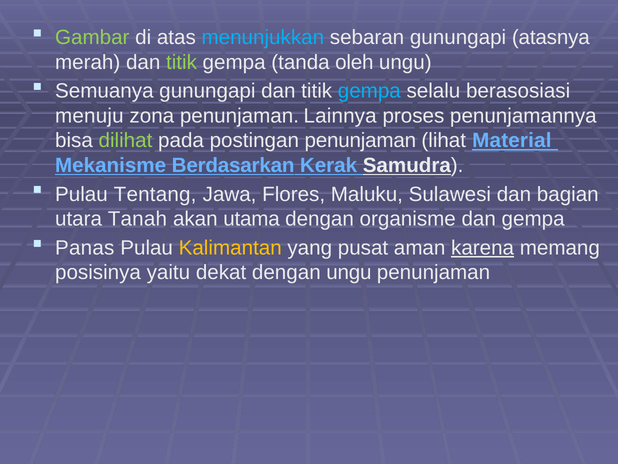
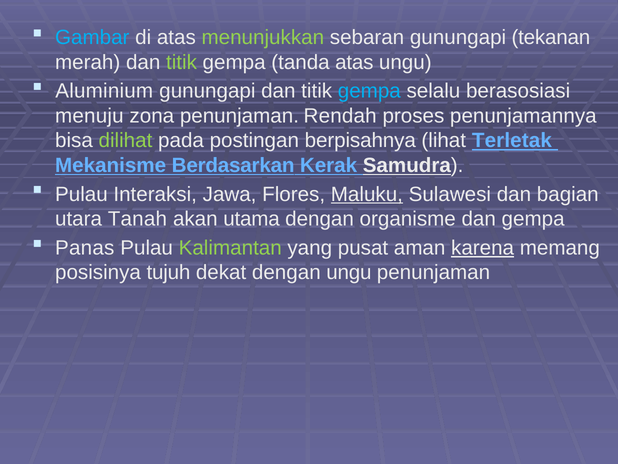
Gambar colour: light green -> light blue (92, 38)
menunjukkan colour: light blue -> light green (263, 38)
atasnya: atasnya -> tekanan (551, 38)
tanda oleh: oleh -> atas (354, 62)
Semuanya: Semuanya -> Aluminium (104, 91)
Lainnya: Lainnya -> Rendah (340, 116)
postingan penunjaman: penunjaman -> berpisahnya (360, 140)
Material: Material -> Terletak (512, 140)
Tentang: Tentang -> Interaksi (155, 194)
Maluku underline: none -> present (367, 194)
Kalimantan colour: yellow -> light green (230, 248)
yaitu: yaitu -> tujuh (168, 272)
